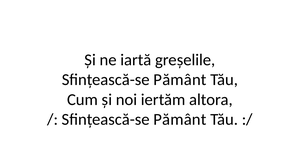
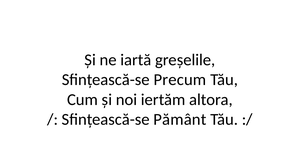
Pământ: Pământ -> Precum (180, 80)
